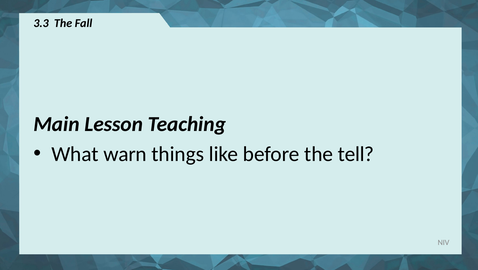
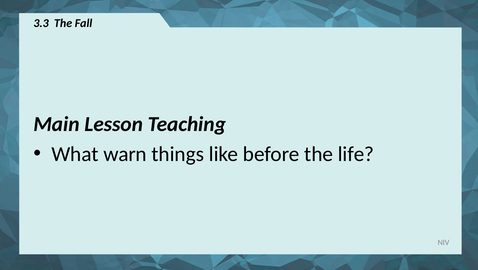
tell: tell -> life (356, 154)
